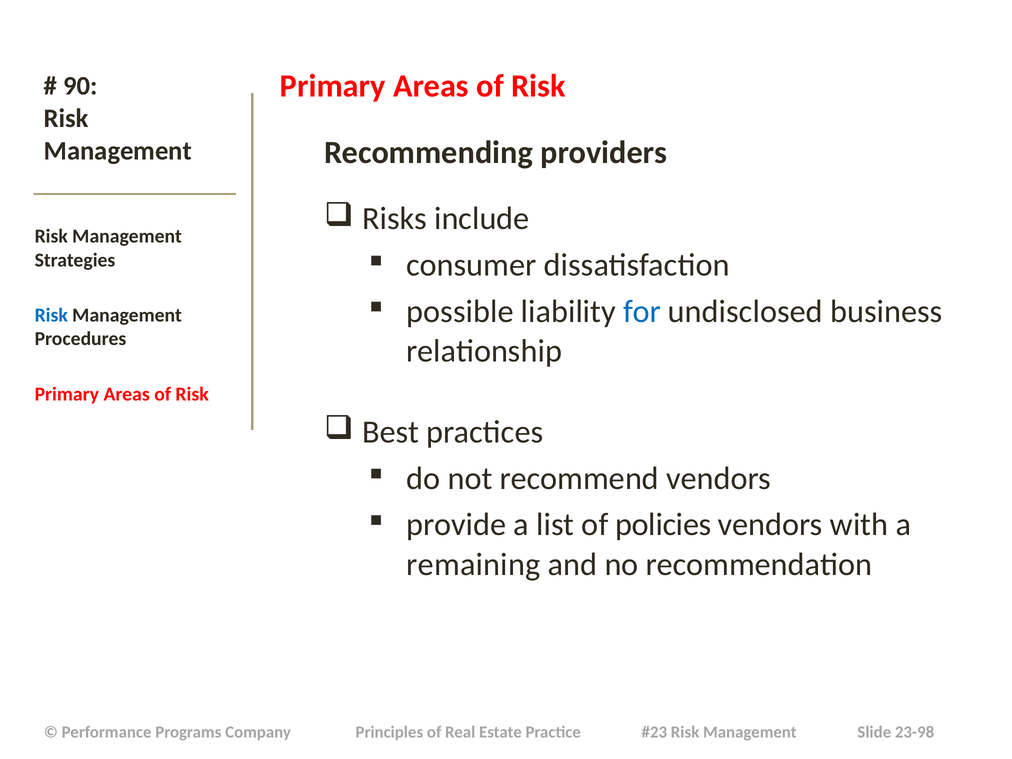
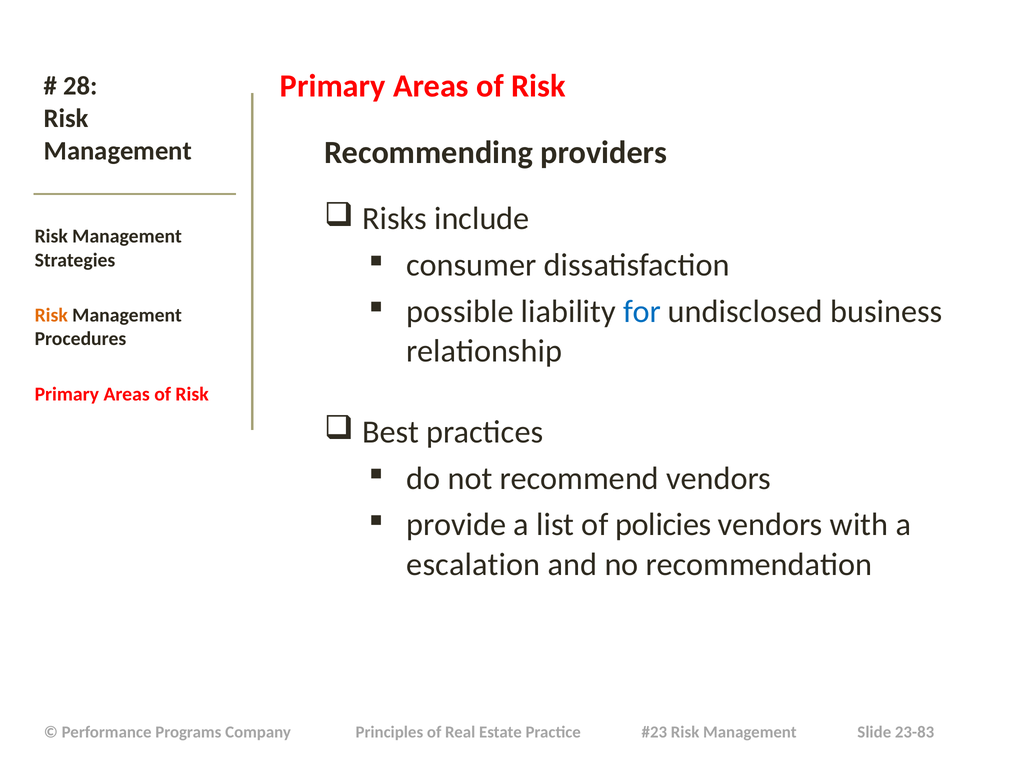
90: 90 -> 28 (80, 86)
Risk colour: blue -> orange (51, 315)
remaining: remaining -> escalation (473, 564)
23-98: 23-98 -> 23-83 (915, 732)
